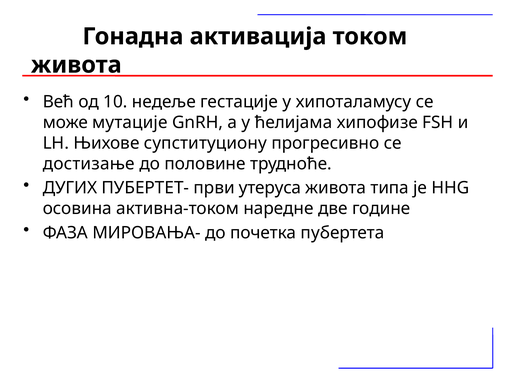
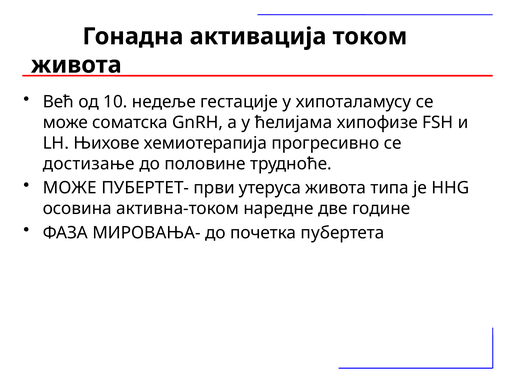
мутације: мутације -> соматска (130, 122)
супституциону: супституциону -> хемиотерапија (205, 143)
ДУГИХ: ДУГИХ -> МОЖЕ (70, 188)
